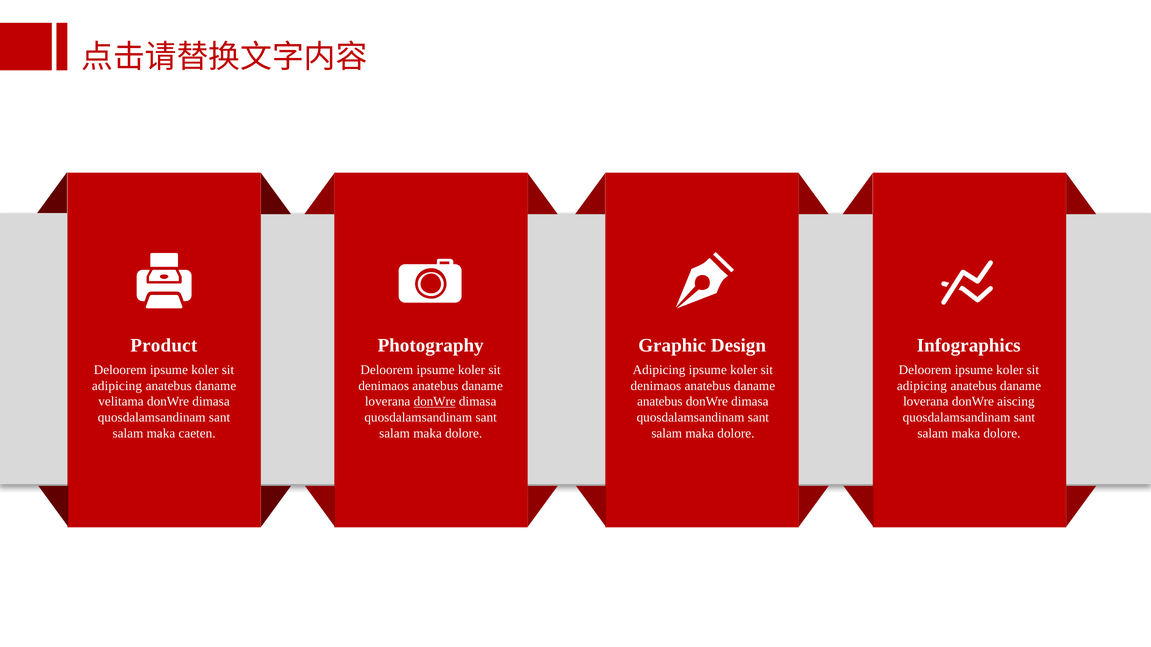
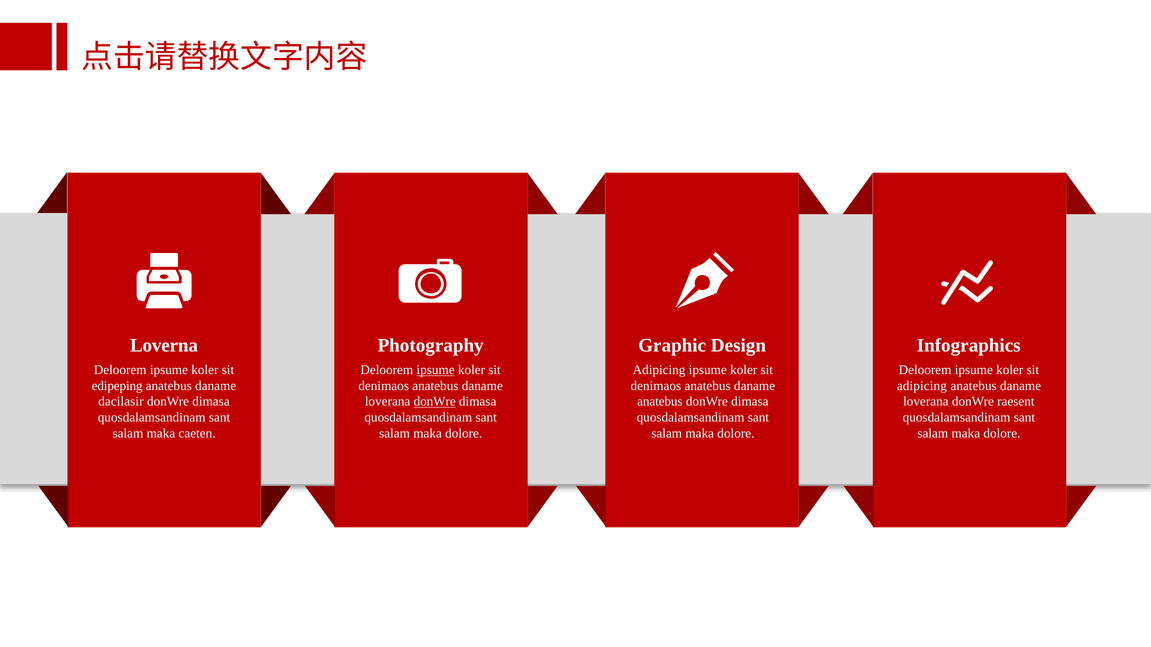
Product: Product -> Loverna (164, 346)
ipsume underline: none -> present (436, 370)
adipicing: adipicing -> edipeping (117, 386)
velitama: velitama -> dacilasir (121, 402)
aiscing: aiscing -> raesent (1016, 402)
